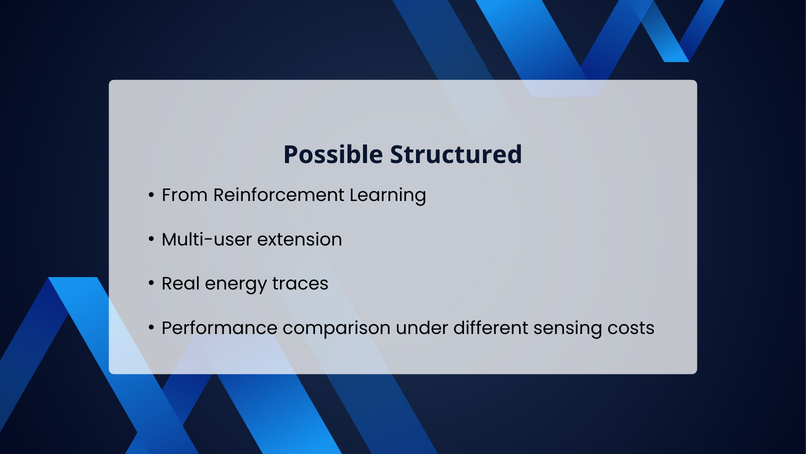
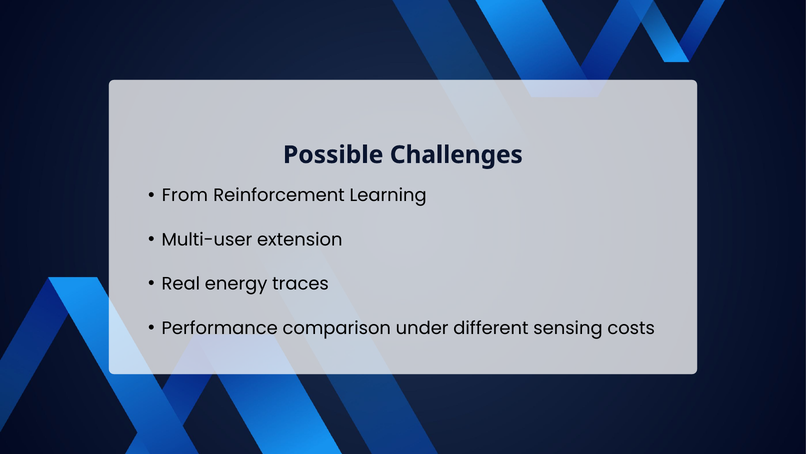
Structured: Structured -> Challenges (456, 155)
